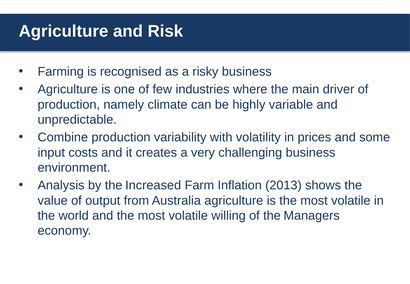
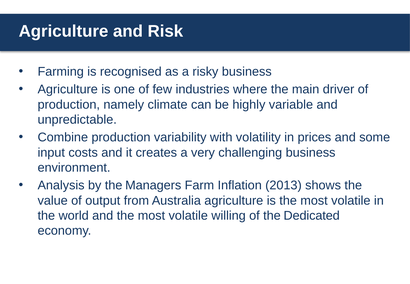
Increased: Increased -> Managers (153, 185)
Managers: Managers -> Dedicated (312, 216)
